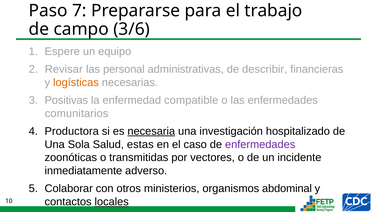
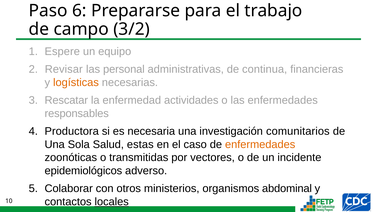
7: 7 -> 6 (79, 11)
3/6: 3/6 -> 3/2 (132, 29)
describir: describir -> continua (265, 69)
Positivas: Positivas -> Rescatar (66, 100)
compatible: compatible -> actividades (191, 100)
comunitarios: comunitarios -> responsables (77, 113)
necesaria underline: present -> none (151, 131)
hospitalizado: hospitalizado -> comunitarios (298, 131)
enfermedades colour: purple -> orange (260, 144)
inmediatamente: inmediatamente -> epidemiológicos (83, 171)
